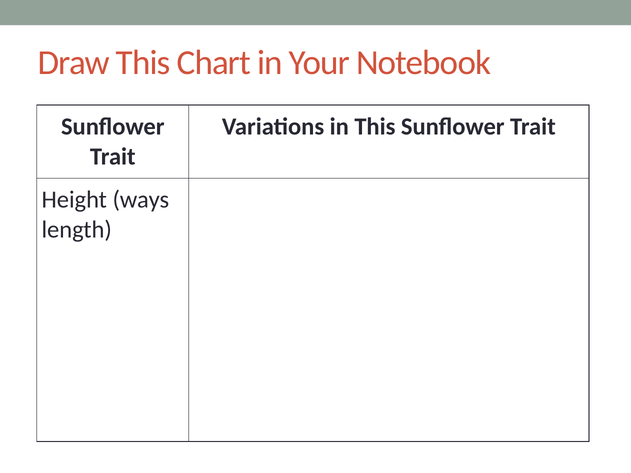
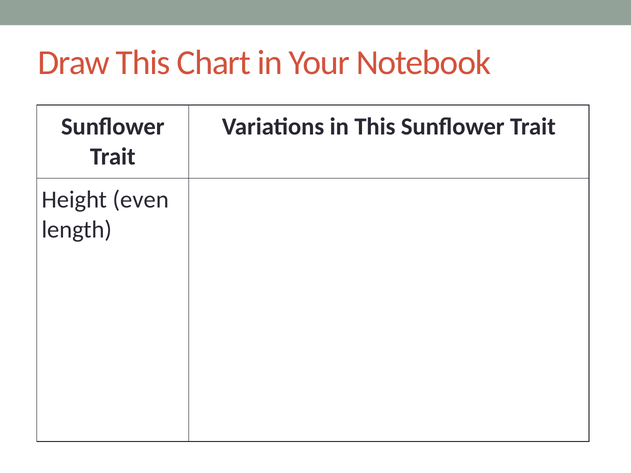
ways: ways -> even (141, 200)
